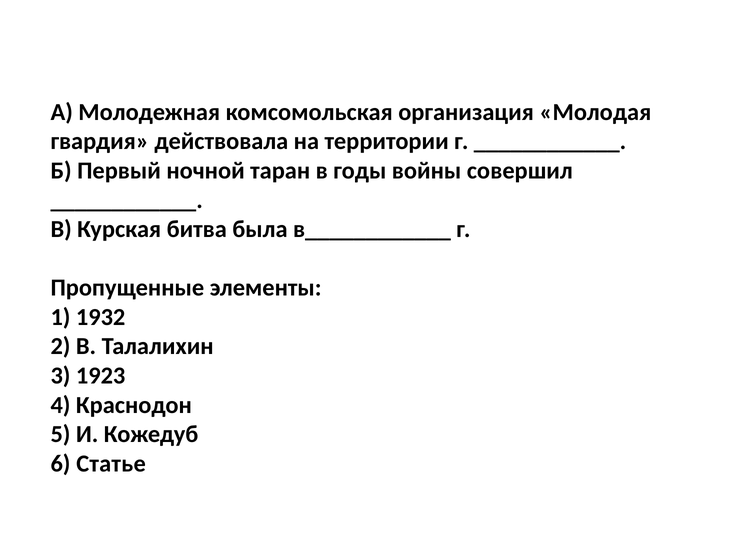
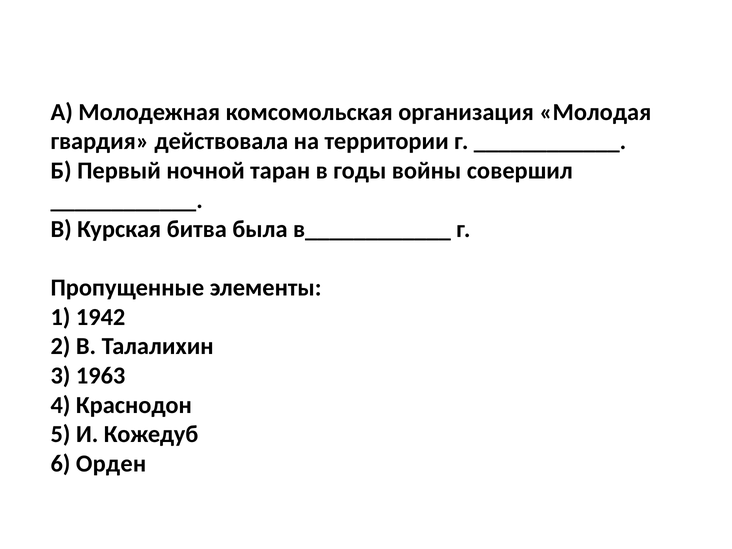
1932: 1932 -> 1942 (101, 317)
1923: 1923 -> 1963 (101, 376)
Статье: Статье -> Орден (111, 464)
